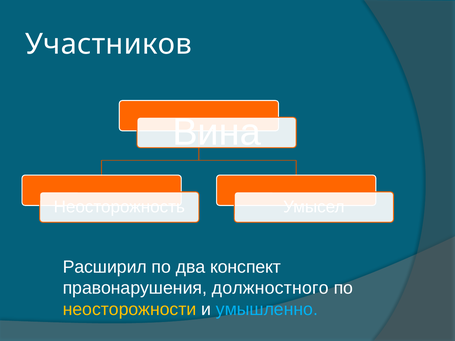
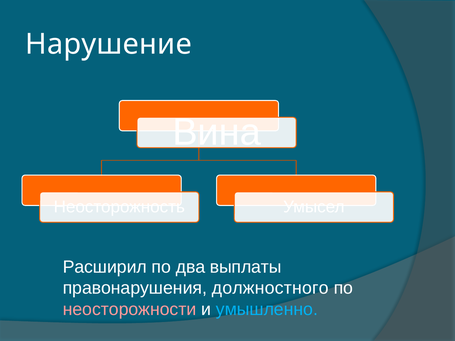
Участников: Участников -> Нарушение (108, 44)
конспект: конспект -> выплаты (246, 267)
неосторожности colour: yellow -> pink (130, 310)
